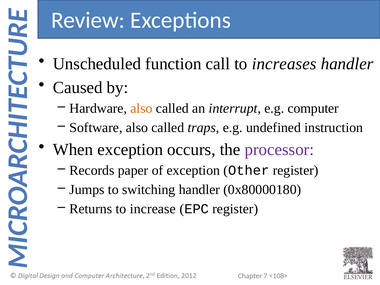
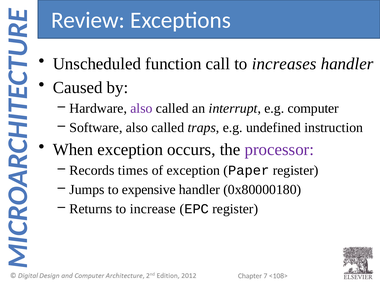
also colour: orange -> purple (141, 108)
paper: paper -> times (133, 170)
Other: Other -> Paper (249, 170)
switching: switching -> expensive (149, 190)
